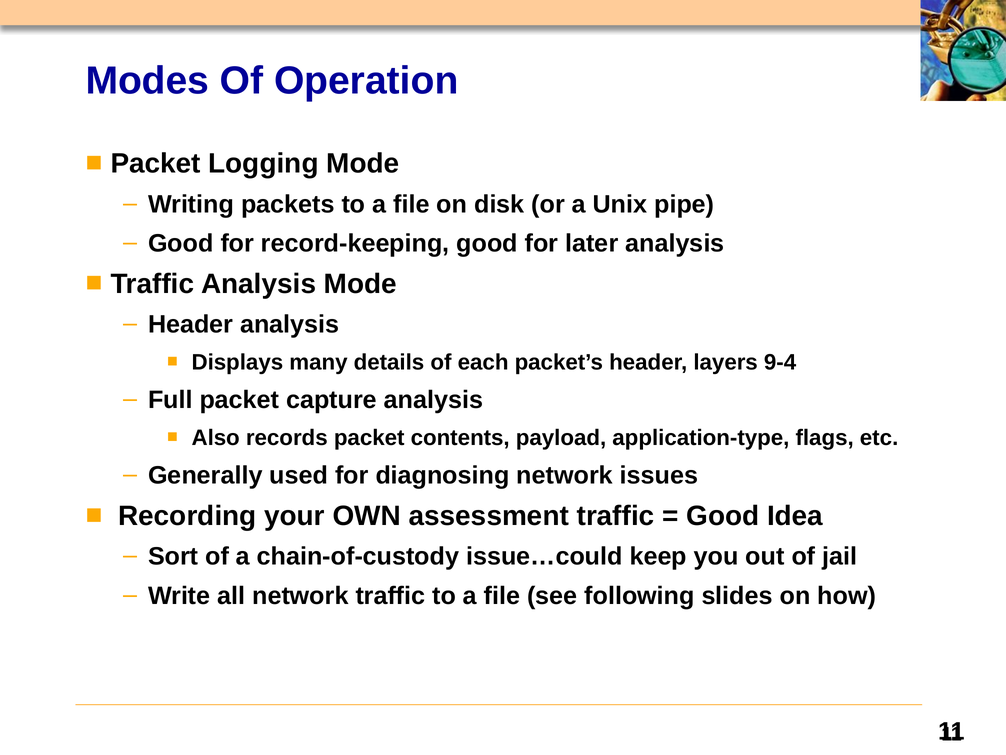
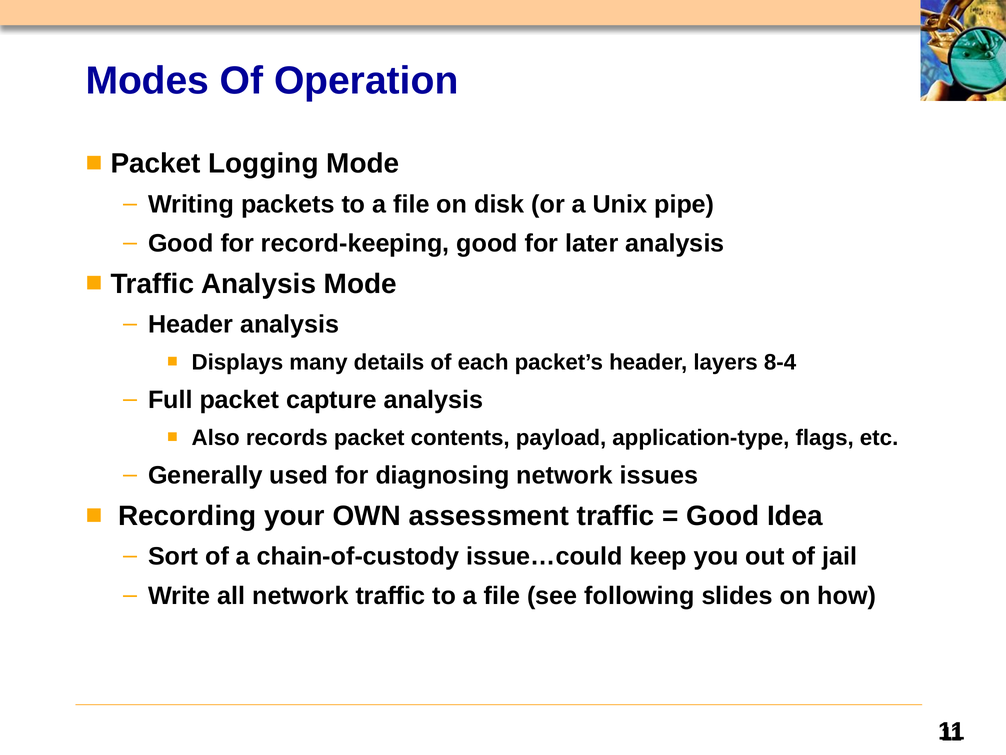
9-4: 9-4 -> 8-4 (780, 362)
